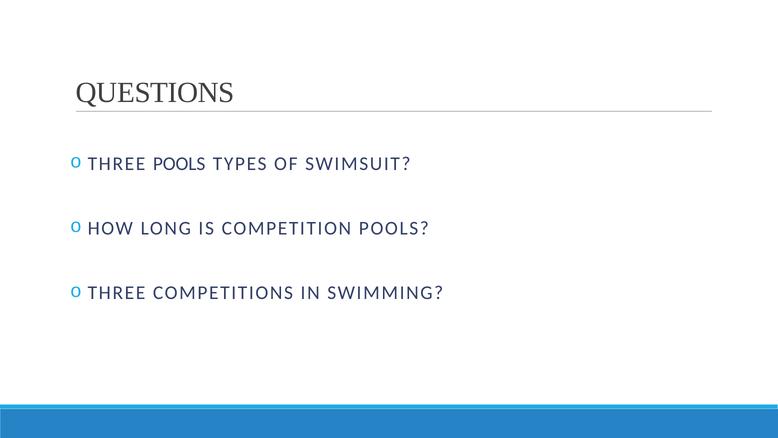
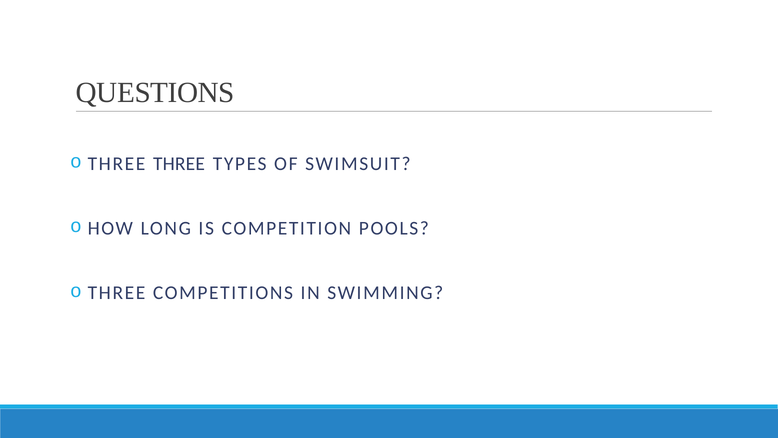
THREE POOLS: POOLS -> THREE (179, 163)
